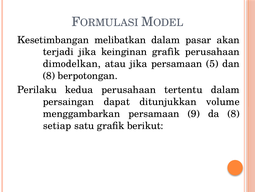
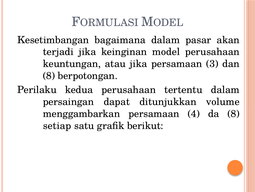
melibatkan: melibatkan -> bagaimana (120, 40)
keinginan grafik: grafik -> model (166, 52)
dimodelkan: dimodelkan -> keuntungan (72, 64)
5: 5 -> 3 (212, 64)
9: 9 -> 4 (194, 113)
